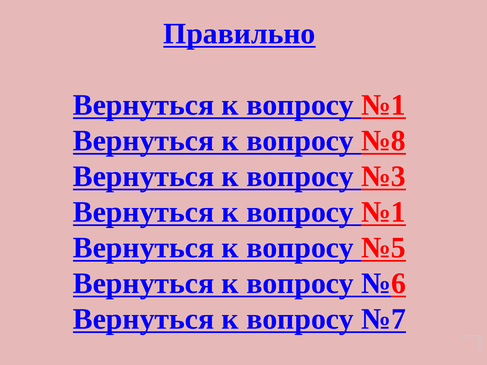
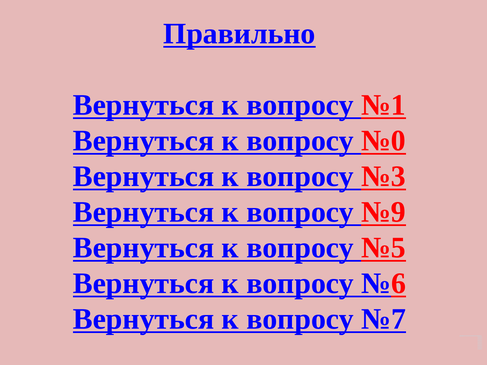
№8: №8 -> №0 (383, 141)
№1: №1 -> №9 (383, 212)
